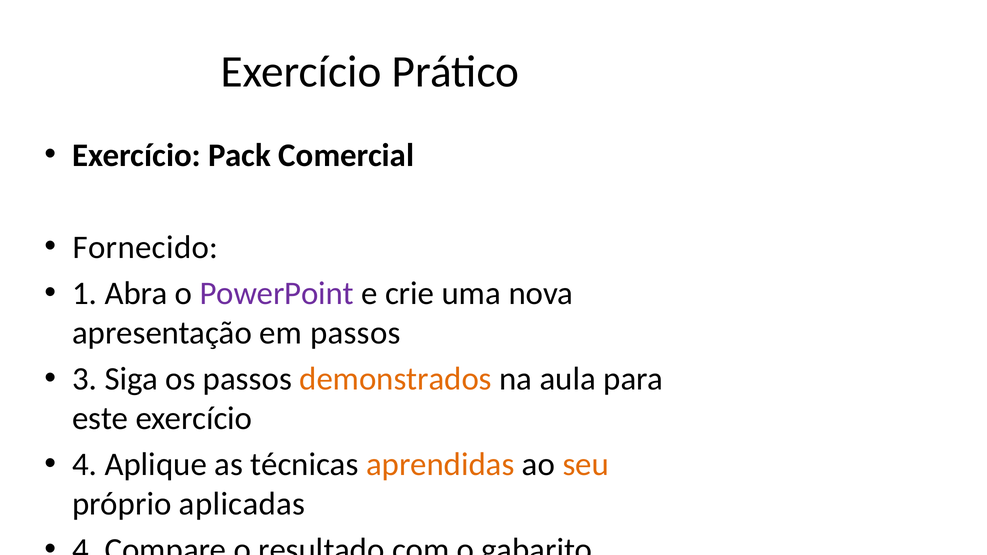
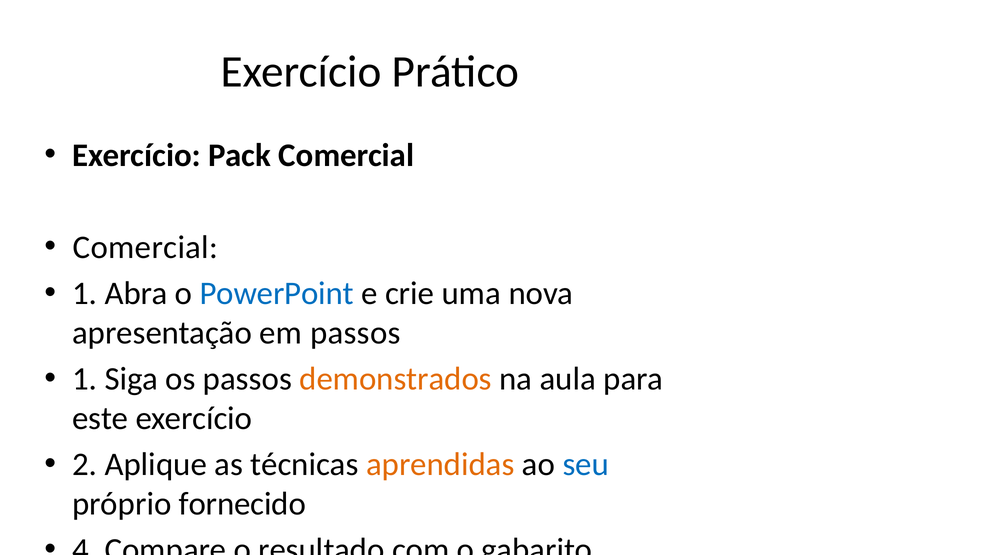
Fornecido: Fornecido -> Comercial (145, 247)
PowerPoint colour: purple -> blue (277, 294)
3: 3 -> 1 (85, 379)
4: 4 -> 2 (85, 465)
seu colour: orange -> blue (586, 465)
próprio aplicadas: aplicadas -> fornecido (242, 504)
